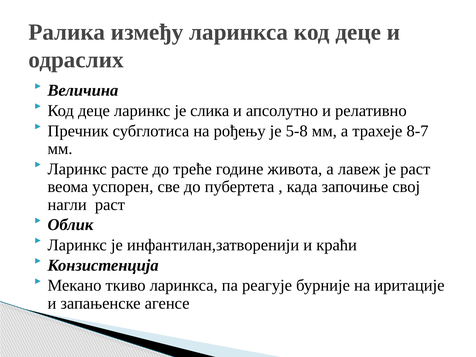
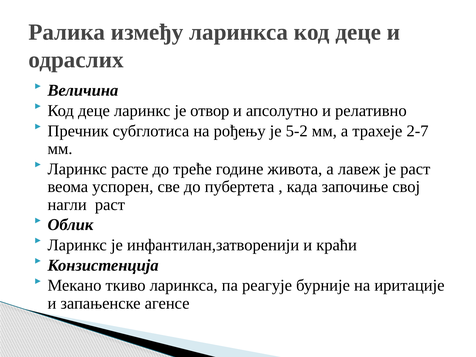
слика: слика -> отвор (210, 111)
5-8: 5-8 -> 5-2 (297, 131)
8-7: 8-7 -> 2-7 (418, 131)
